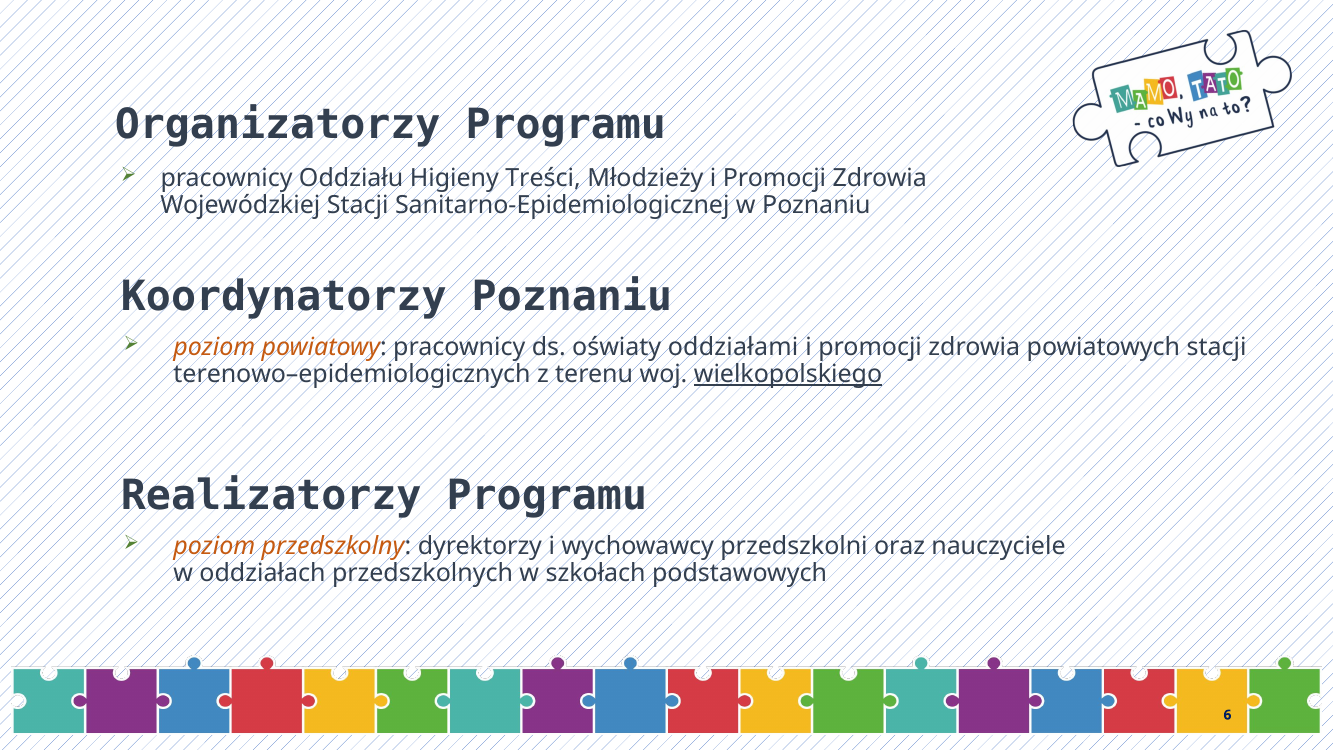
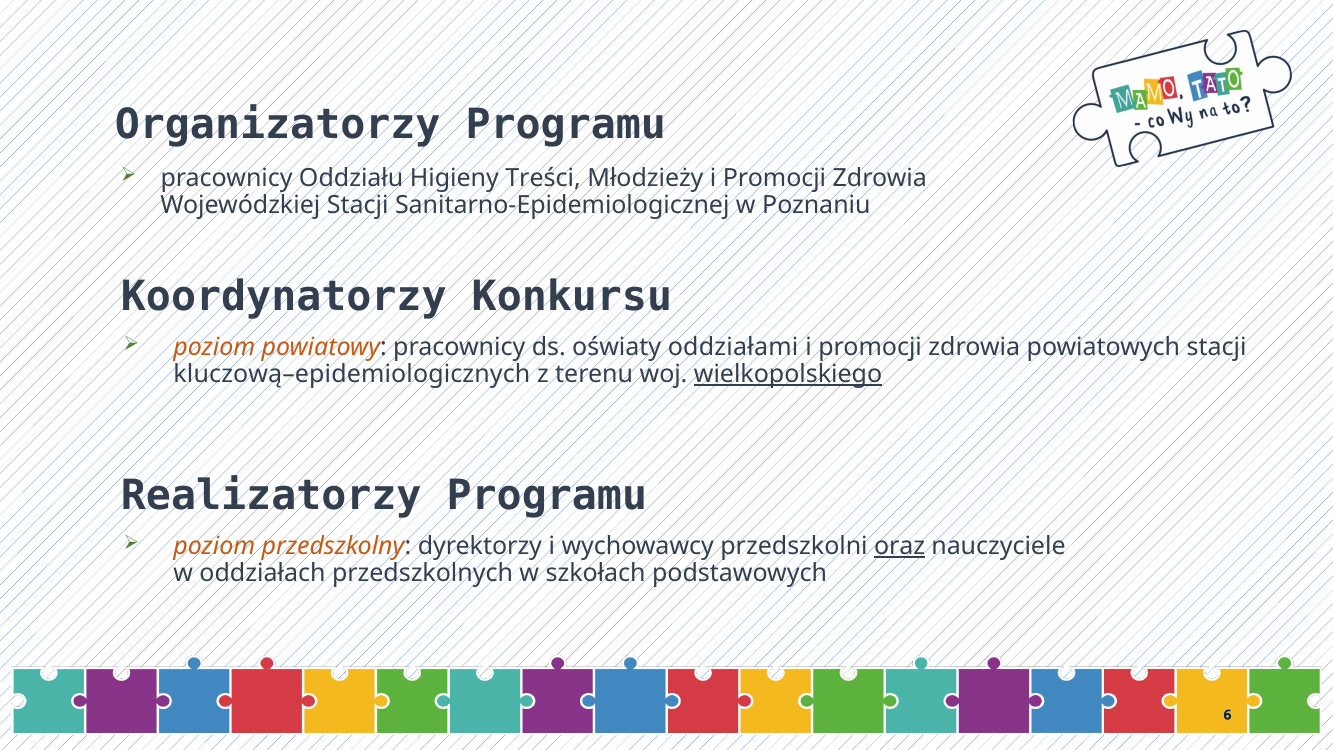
Koordynatorzy Poznaniu: Poznaniu -> Konkursu (572, 296)
terenowo–epidemiologicznych: terenowo–epidemiologicznych -> kluczową–epidemiologicznych (352, 374)
oraz underline: none -> present (900, 546)
